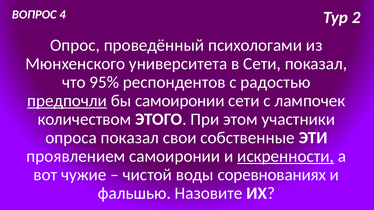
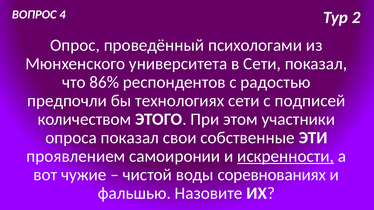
95%: 95% -> 86% (104, 82)
предпочли underline: present -> none (67, 101)
бы самоиронии: самоиронии -> технологиях (180, 101)
лампочек: лампочек -> подписей (310, 101)
